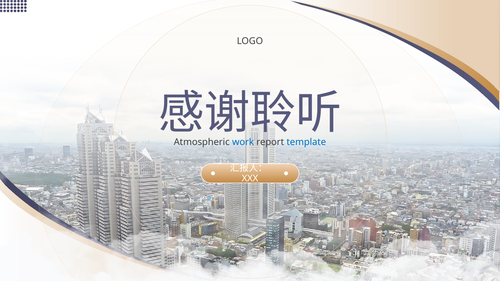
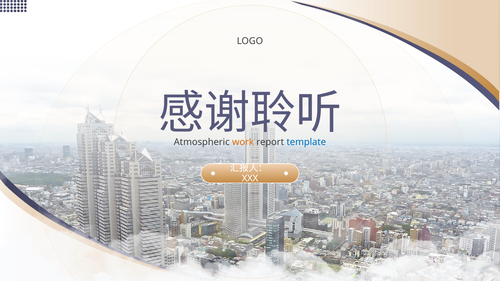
work colour: blue -> orange (243, 142)
